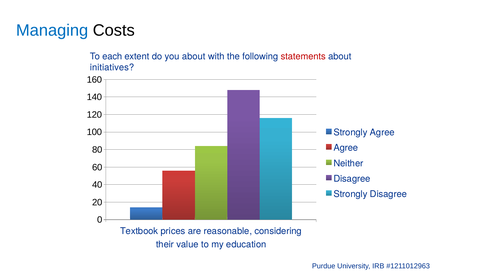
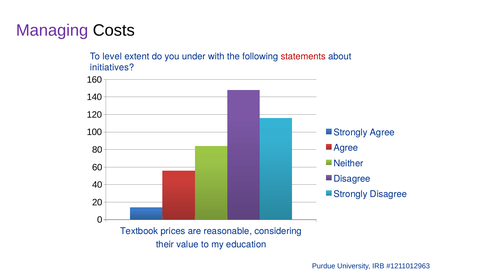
Managing colour: blue -> purple (52, 30)
each: each -> level (112, 56)
you about: about -> under (194, 56)
